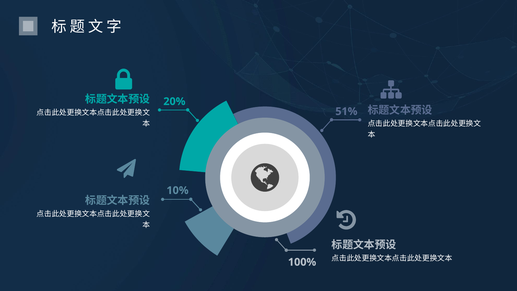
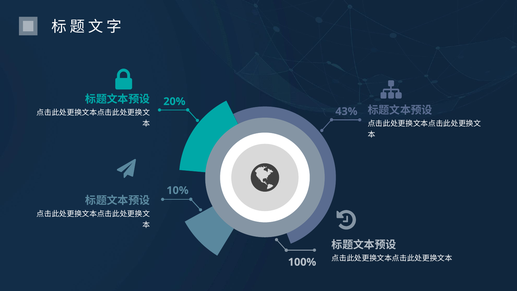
51%: 51% -> 43% (346, 111)
